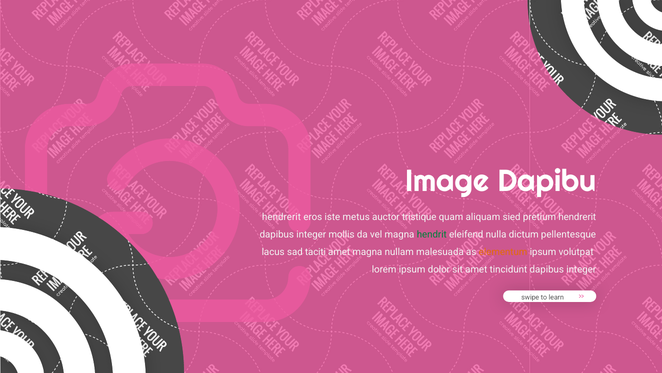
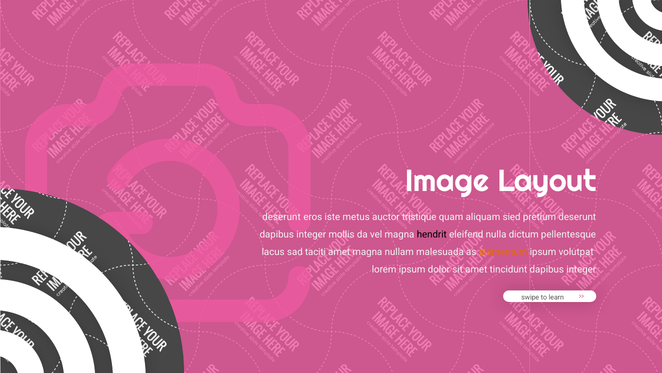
Dapibu: Dapibu -> Layout (547, 181)
hendrerit: hendrerit -> deserunt (281, 217)
pretium hendrerit: hendrerit -> deserunt (577, 217)
hendrit colour: green -> black (432, 234)
